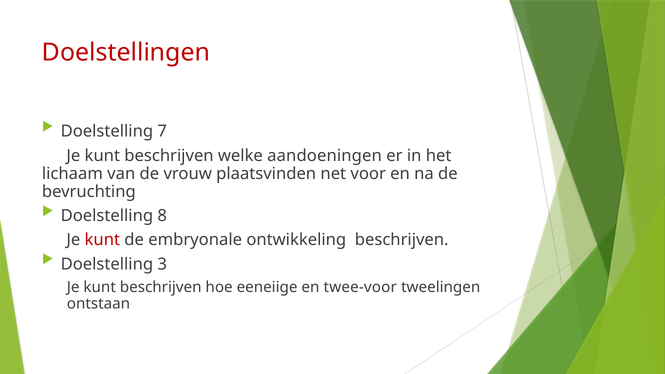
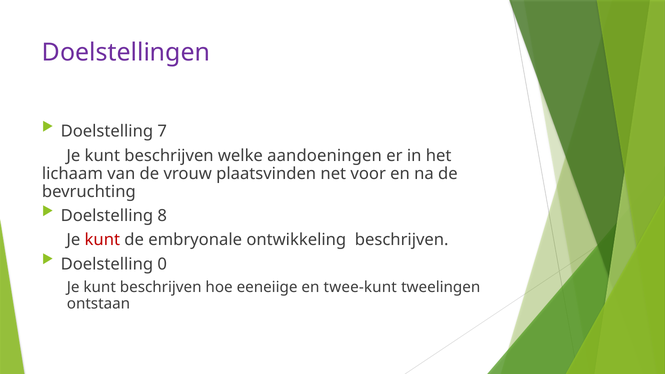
Doelstellingen colour: red -> purple (126, 52)
3: 3 -> 0 (162, 264)
twee-voor: twee-voor -> twee-kunt (360, 287)
